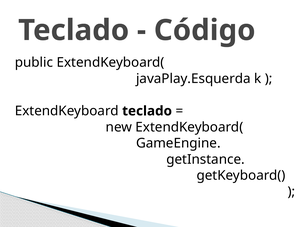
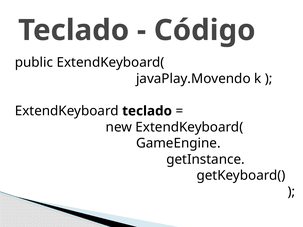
javaPlay.Esquerda: javaPlay.Esquerda -> javaPlay.Movendo (193, 79)
